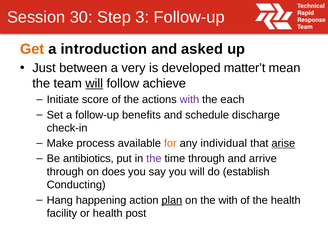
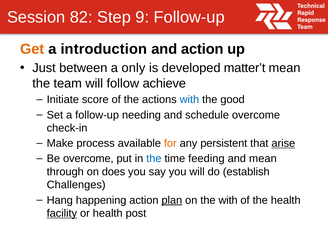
30: 30 -> 82 (81, 17)
3: 3 -> 9 (142, 17)
and asked: asked -> action (202, 49)
very: very -> only (133, 68)
will underline: present -> none (94, 83)
with colour: purple -> blue (189, 100)
each: each -> good (233, 100)
benefits: benefits -> needing (141, 115)
schedule discharge: discharge -> overcome (256, 115)
individual: individual -> persistent (224, 143)
Be antibiotics: antibiotics -> overcome (88, 159)
the colour: purple -> blue (154, 159)
time through: through -> feeding (206, 159)
and arrive: arrive -> mean (263, 159)
Conducting: Conducting -> Challenges (76, 185)
facility underline: none -> present (62, 213)
